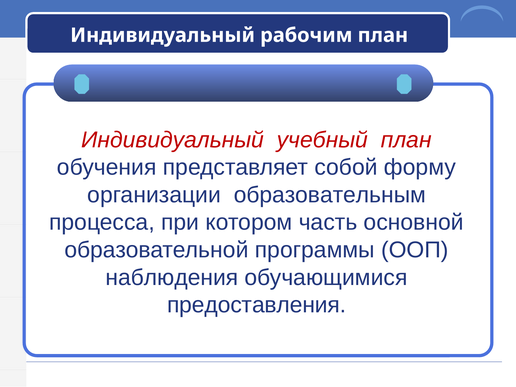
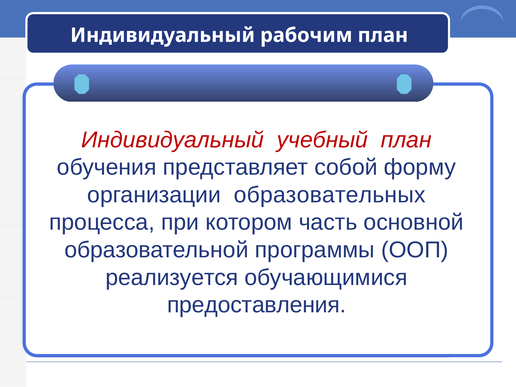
образовательным: образовательным -> образовательных (330, 195)
наблюдения: наблюдения -> реализуется (172, 277)
